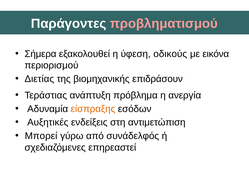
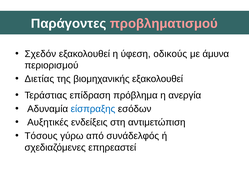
Σήμερα: Σήμερα -> Σχεδόν (40, 54)
εικόνα: εικόνα -> άμυνα (216, 54)
βιομηχανικής επιδράσουν: επιδράσουν -> εξακολουθεί (158, 79)
ανάπτυξη: ανάπτυξη -> επίδραση (90, 96)
είσπραξης colour: orange -> blue (93, 109)
Μπορεί: Μπορεί -> Τόσους (41, 136)
